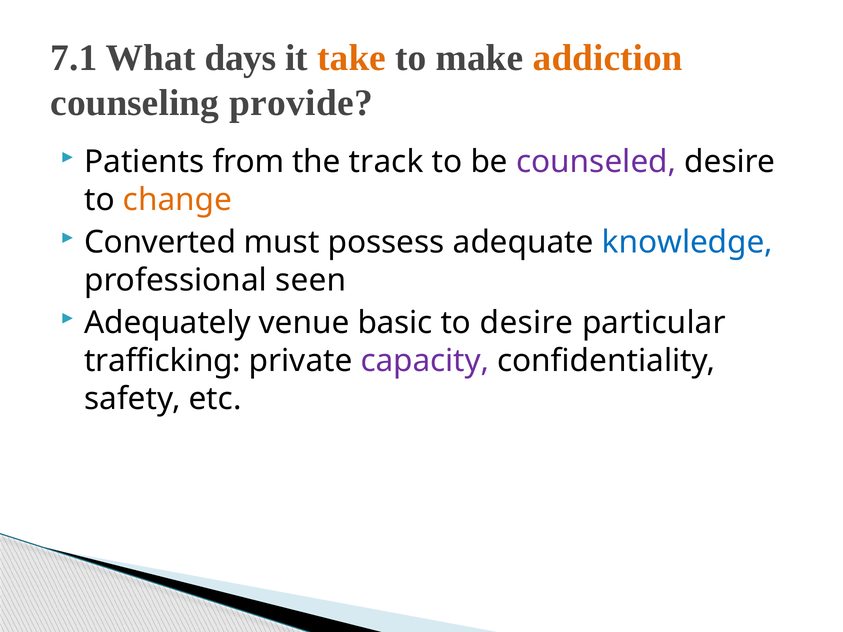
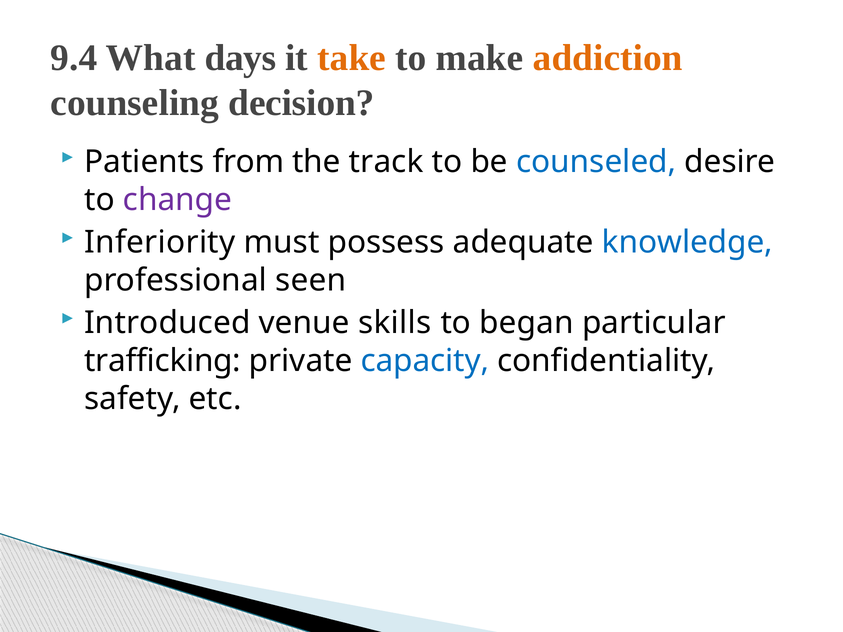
7.1: 7.1 -> 9.4 (74, 58)
provide: provide -> decision (301, 103)
counseled colour: purple -> blue (596, 162)
change colour: orange -> purple (177, 200)
Converted: Converted -> Inferiority (160, 243)
Adequately: Adequately -> Introduced (167, 323)
basic: basic -> skills (395, 323)
to desire: desire -> began (526, 323)
capacity colour: purple -> blue (425, 361)
